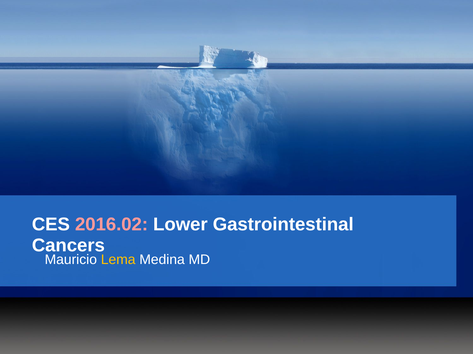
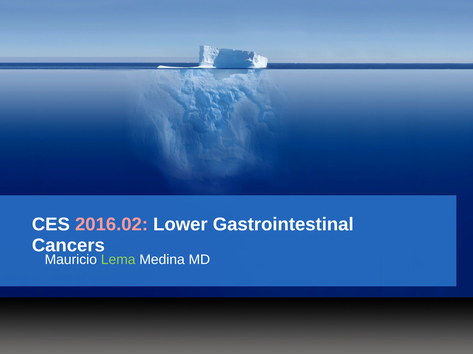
Lema colour: yellow -> light green (118, 260)
